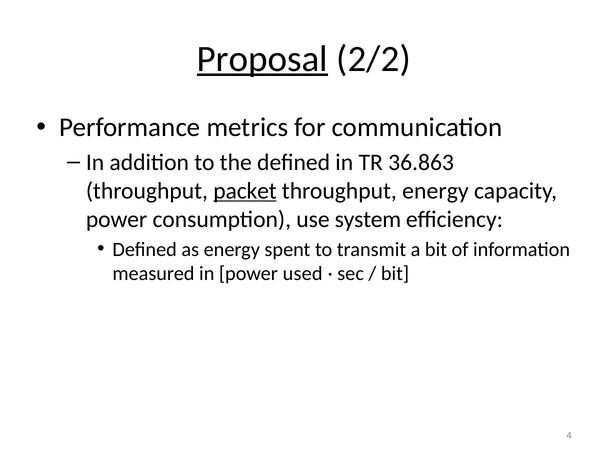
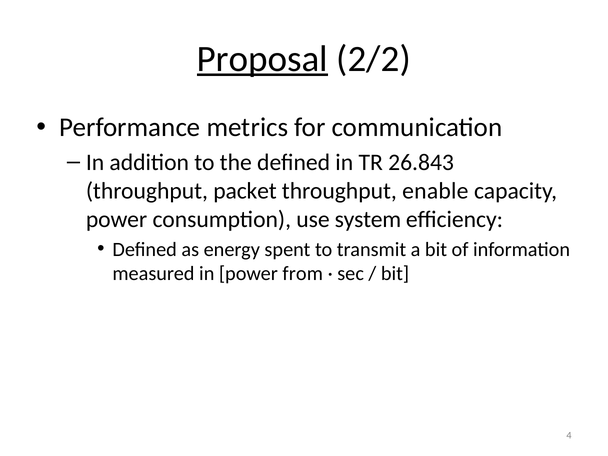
36.863: 36.863 -> 26.843 (421, 162)
packet underline: present -> none (245, 191)
throughput energy: energy -> enable (435, 191)
used: used -> from (303, 274)
